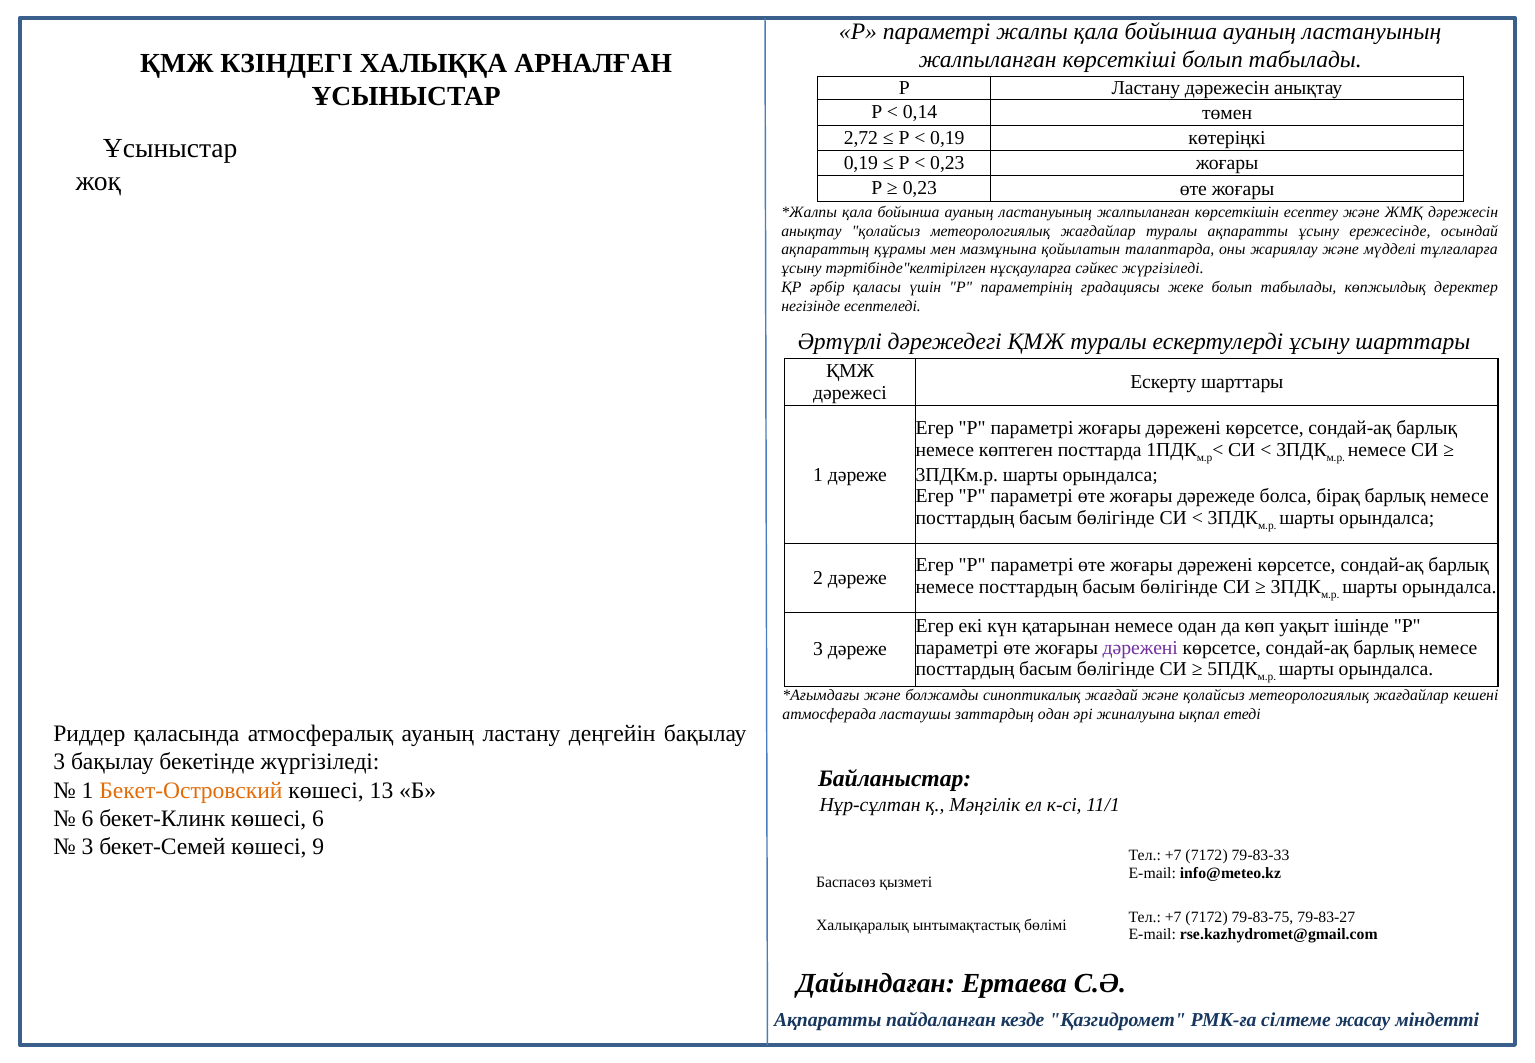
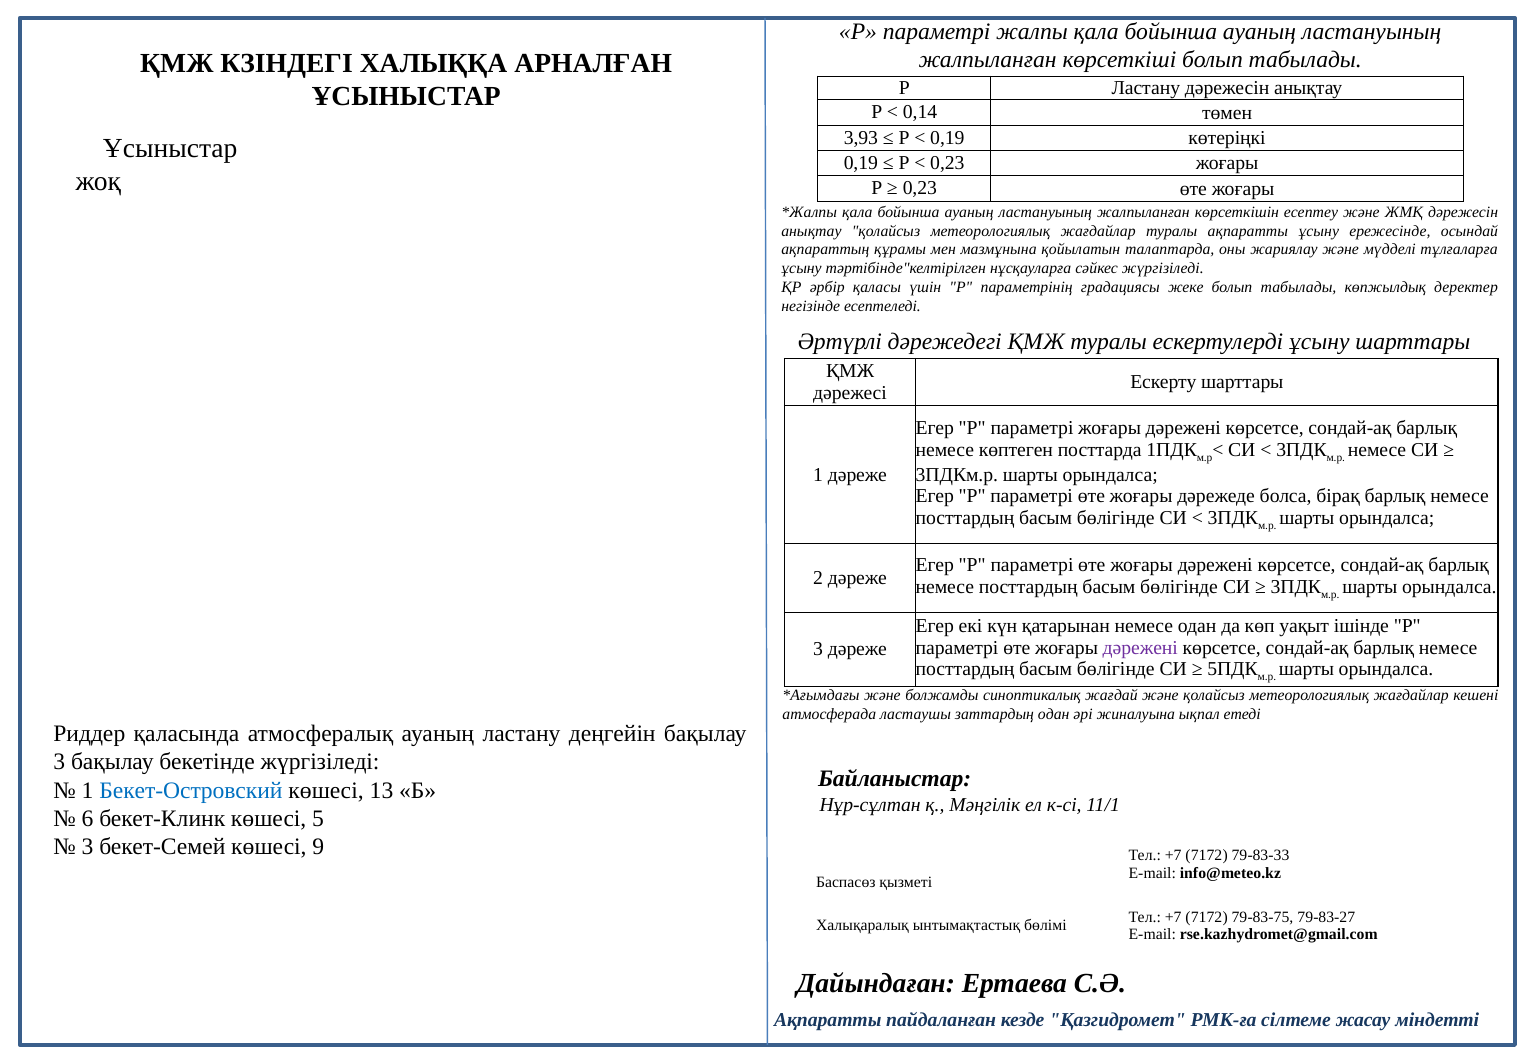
2,72: 2,72 -> 3,93 (861, 138)
Бекет-Островский colour: orange -> blue (191, 790)
көшесі 6: 6 -> 5 (318, 819)
